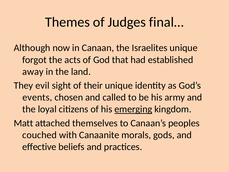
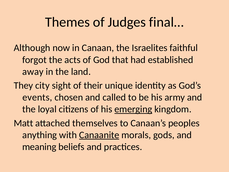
Israelites unique: unique -> faithful (184, 48)
evil: evil -> city (42, 85)
couched: couched -> anything (40, 135)
Canaanite underline: none -> present (99, 135)
effective: effective -> meaning (39, 147)
